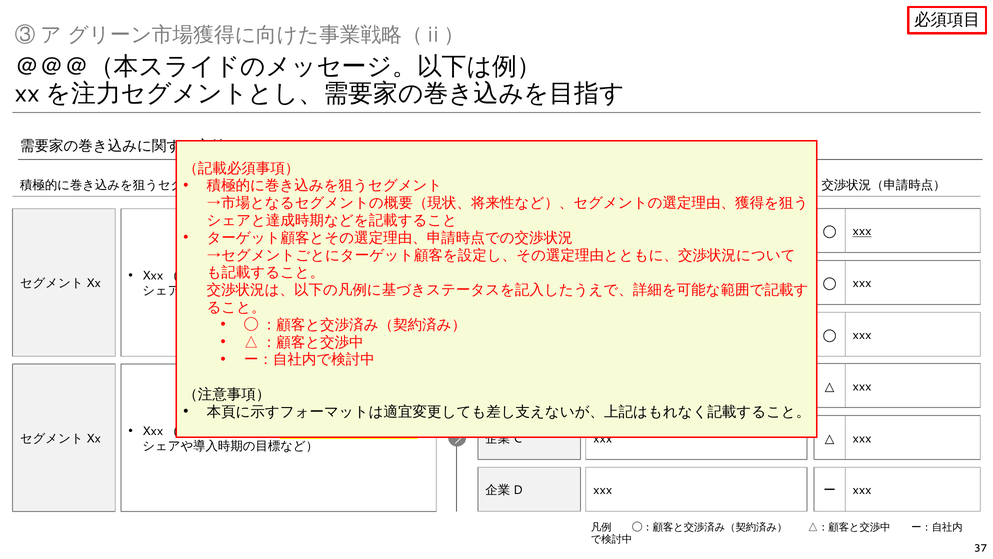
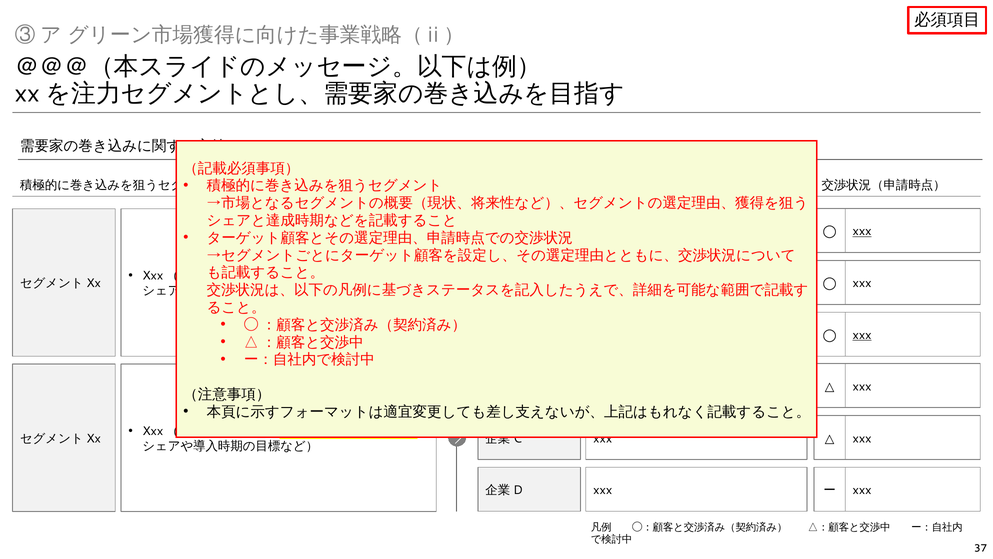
xxx underline: none -> present (862, 335)
